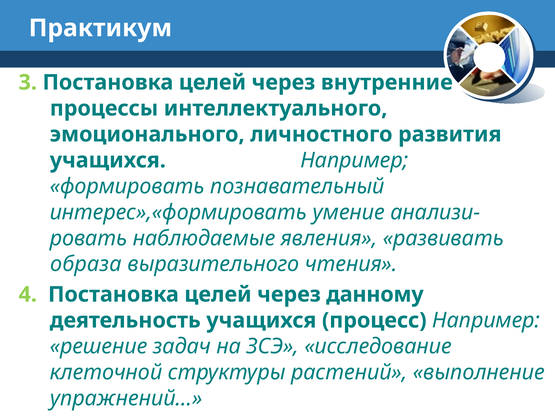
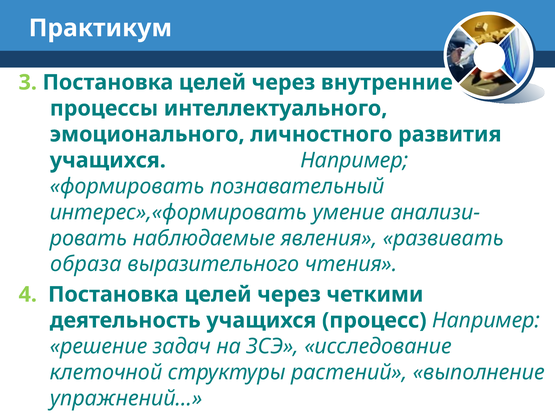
данному: данному -> четкими (375, 294)
